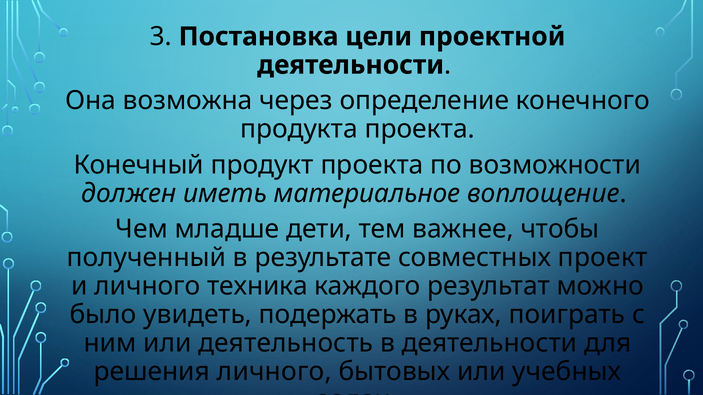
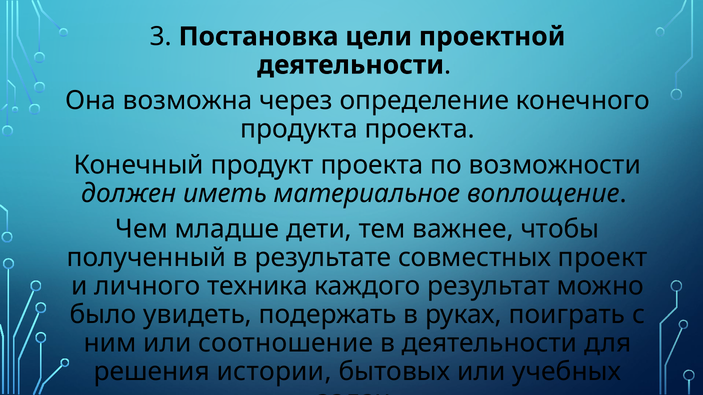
деятельность: деятельность -> соотношение (286, 343)
решения личного: личного -> истории (274, 372)
